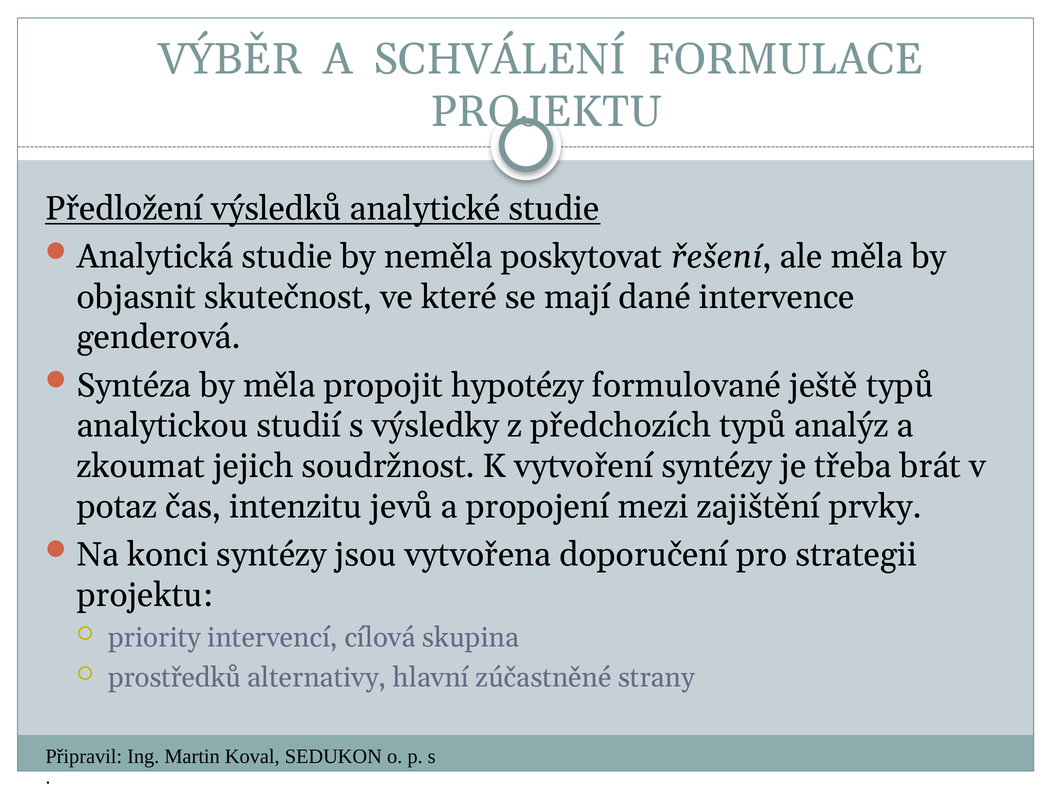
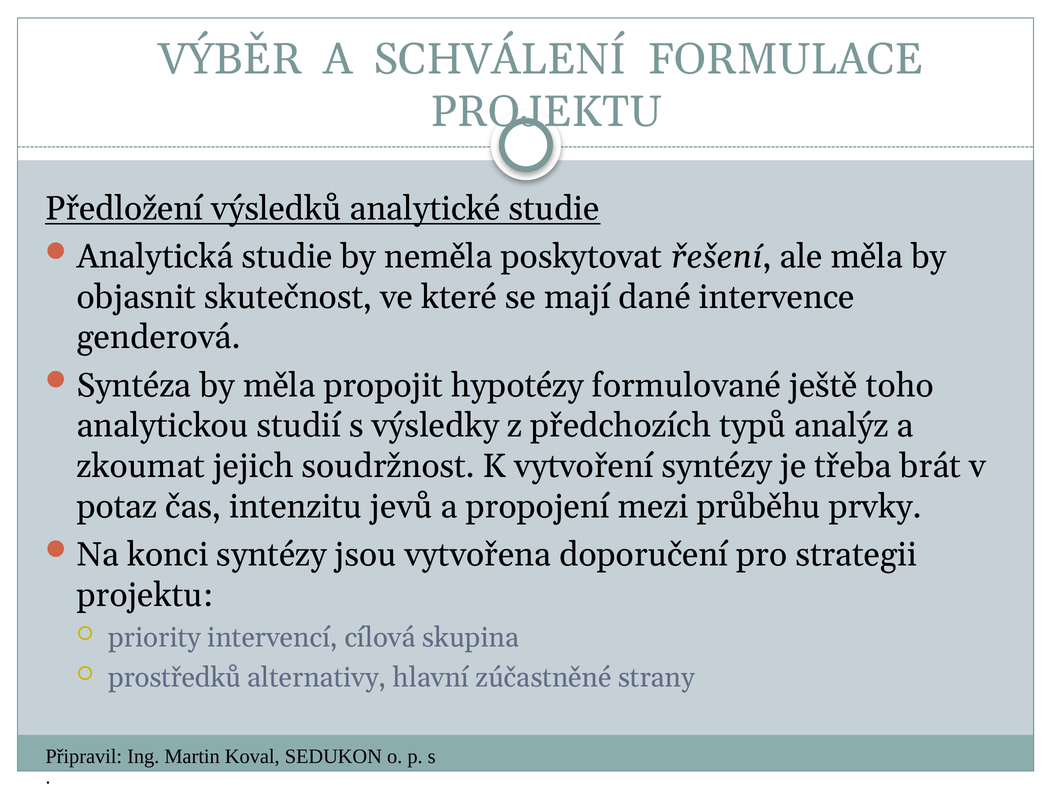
ještě typů: typů -> toho (900, 386)
zajištění: zajištění -> průběhu (759, 506)
